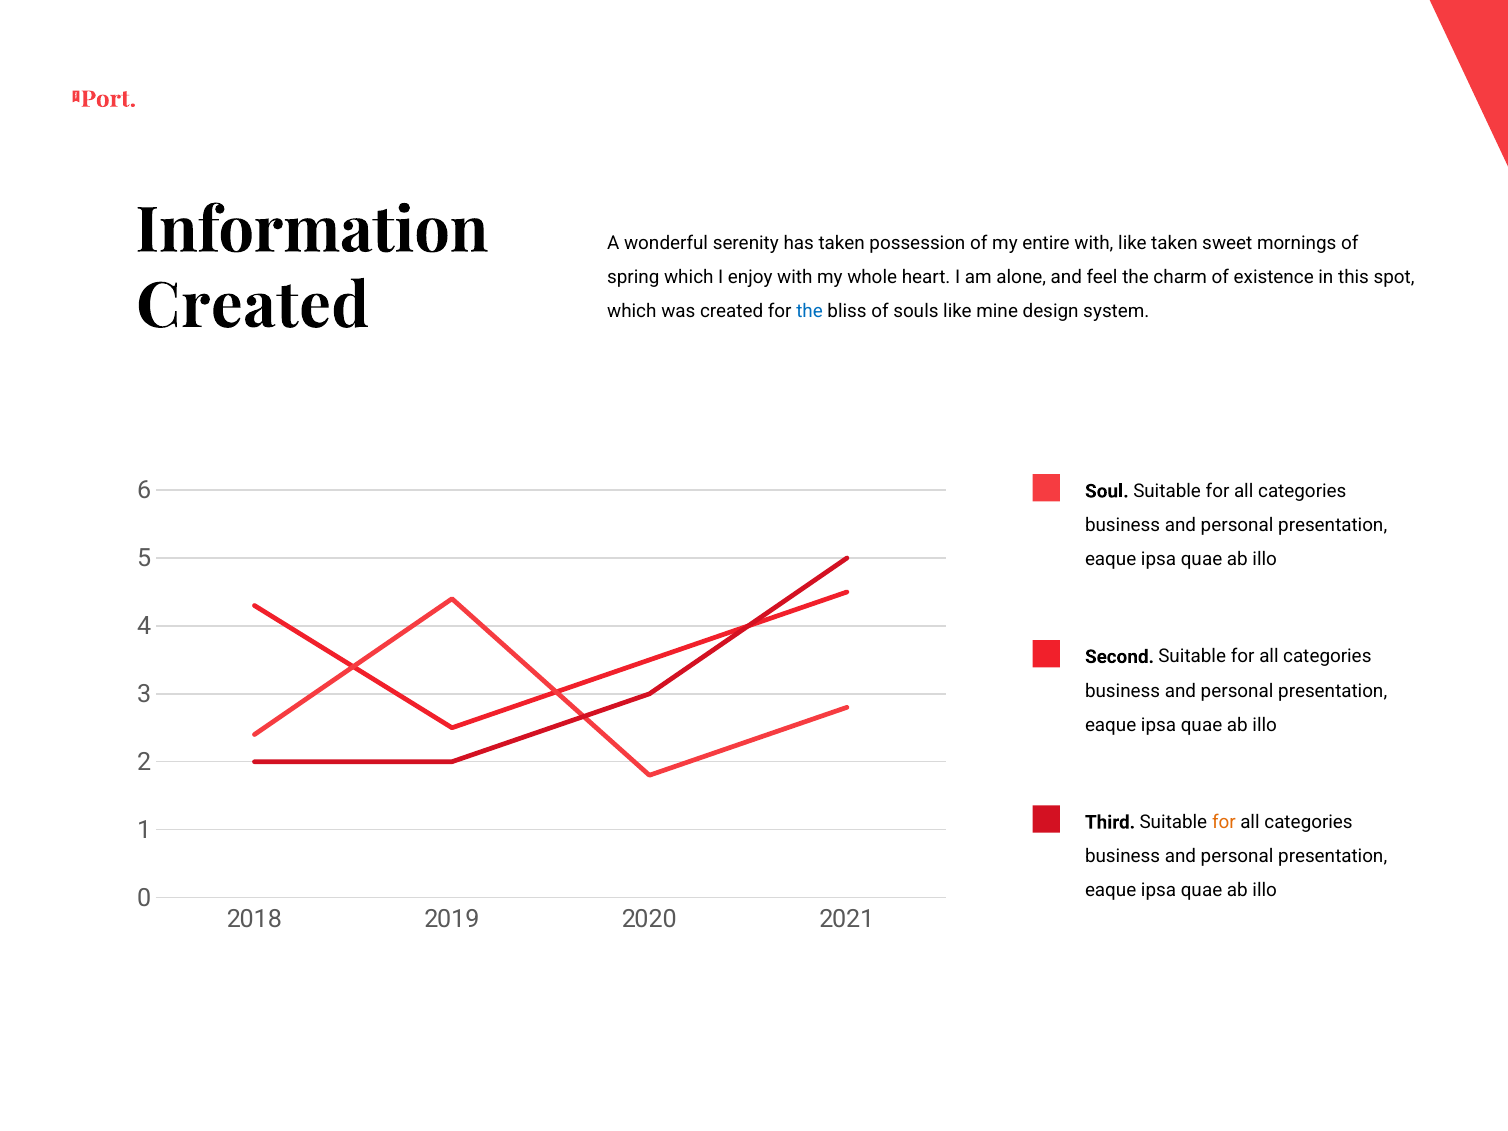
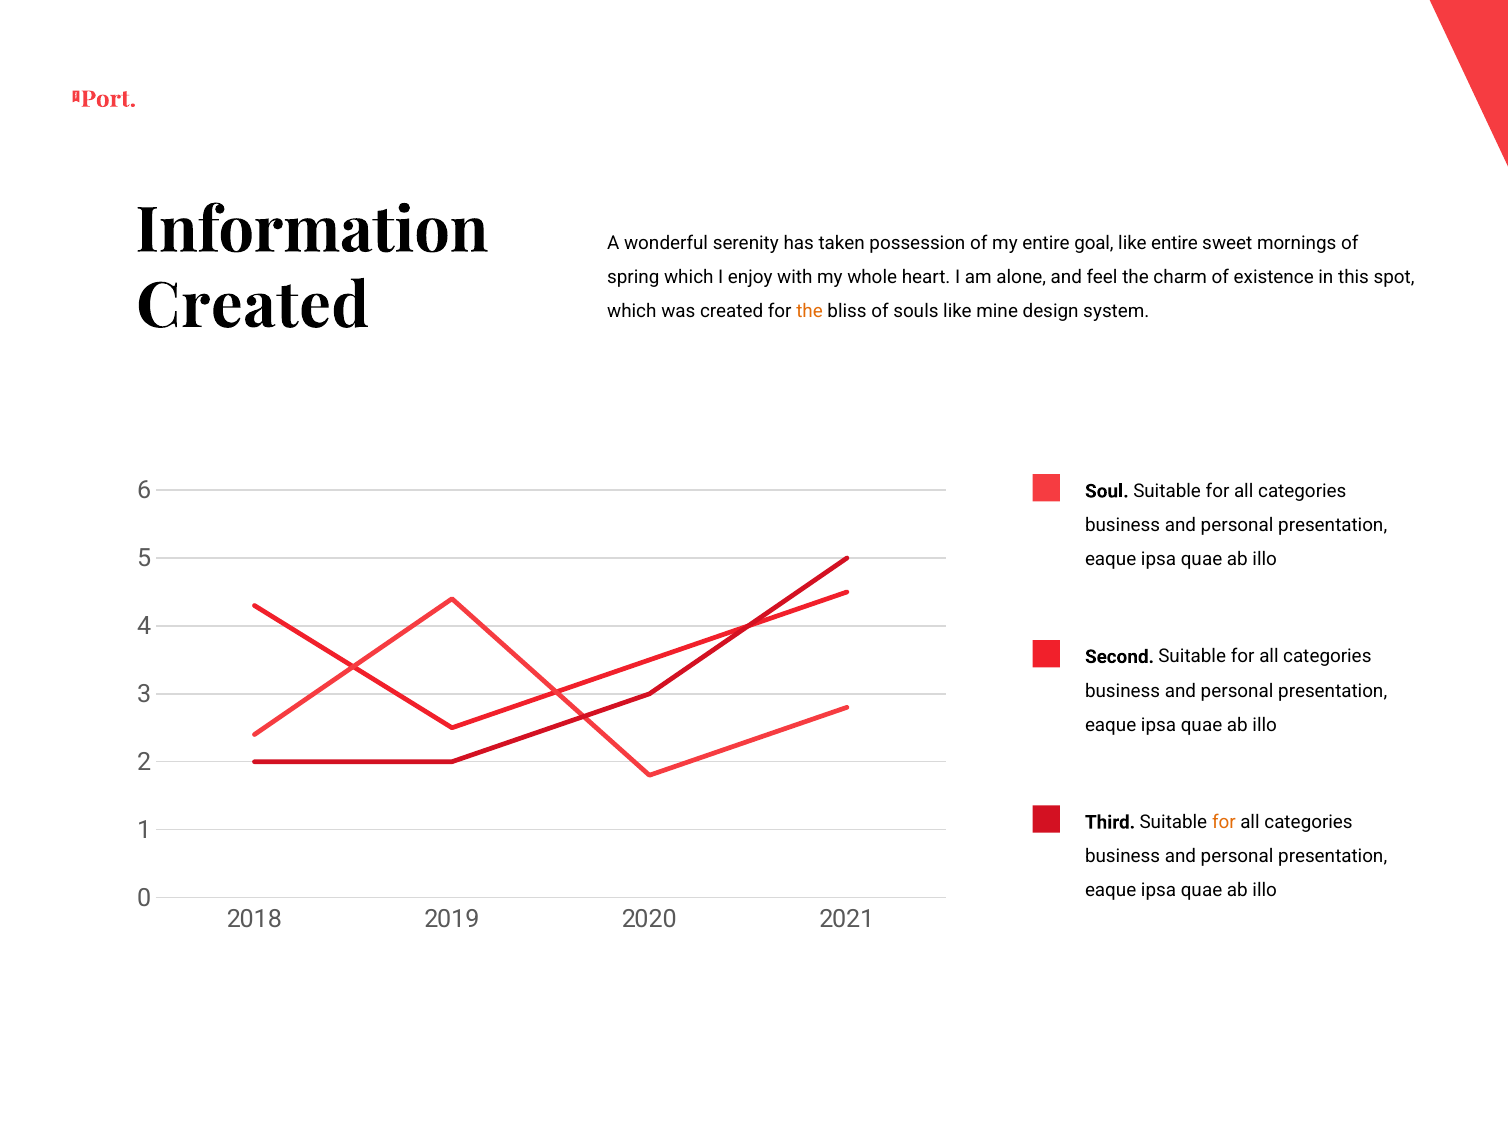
entire with: with -> goal (1094, 243)
like taken: taken -> entire (1175, 243)
the colour: blue -> orange (810, 311)
